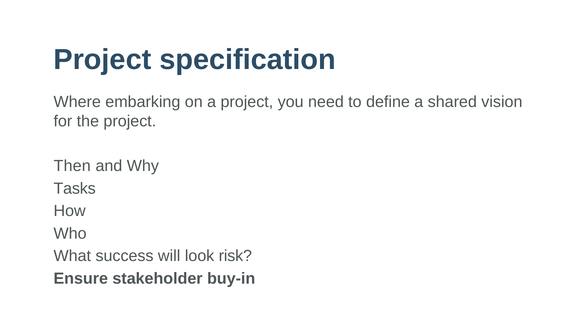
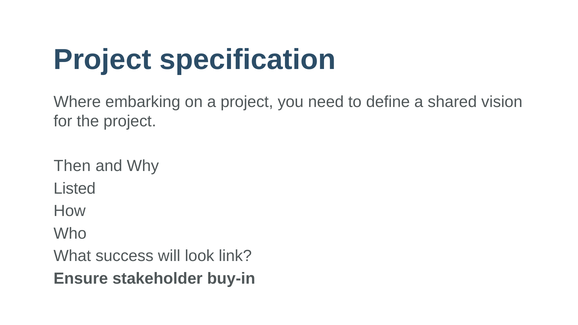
Tasks: Tasks -> Listed (75, 189)
risk: risk -> link (235, 256)
